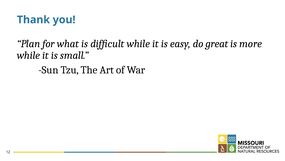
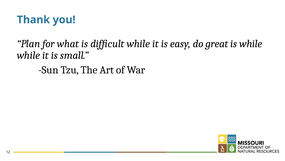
is more: more -> while (251, 44)
